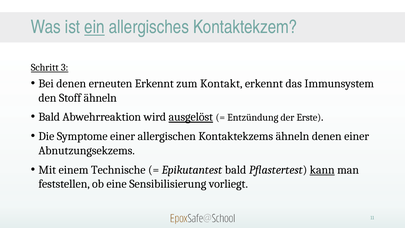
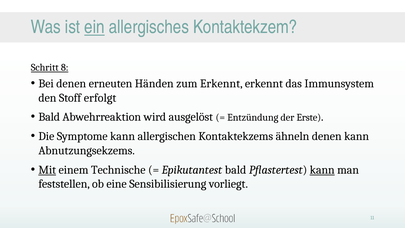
3: 3 -> 8 (65, 68)
erneuten Erkennt: Erkennt -> Händen (154, 84)
zum Kontakt: Kontakt -> Erkennt (221, 84)
Stoff ähneln: ähneln -> erfolgt (100, 98)
ausgelöst underline: present -> none (191, 117)
Symptome einer: einer -> kann (123, 136)
denen einer: einer -> kann (357, 136)
Mit underline: none -> present (47, 170)
